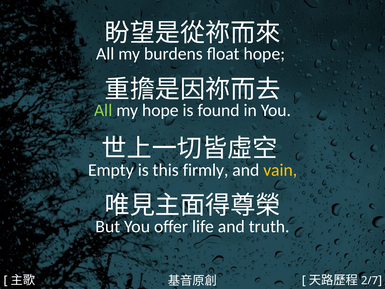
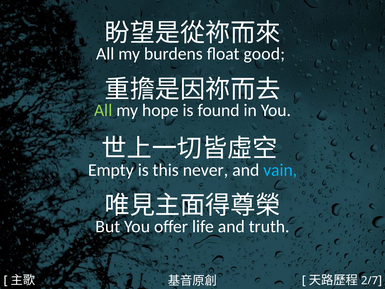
float hope: hope -> good (264, 54)
firmly: firmly -> never (206, 170)
vain colour: yellow -> light blue (280, 170)
